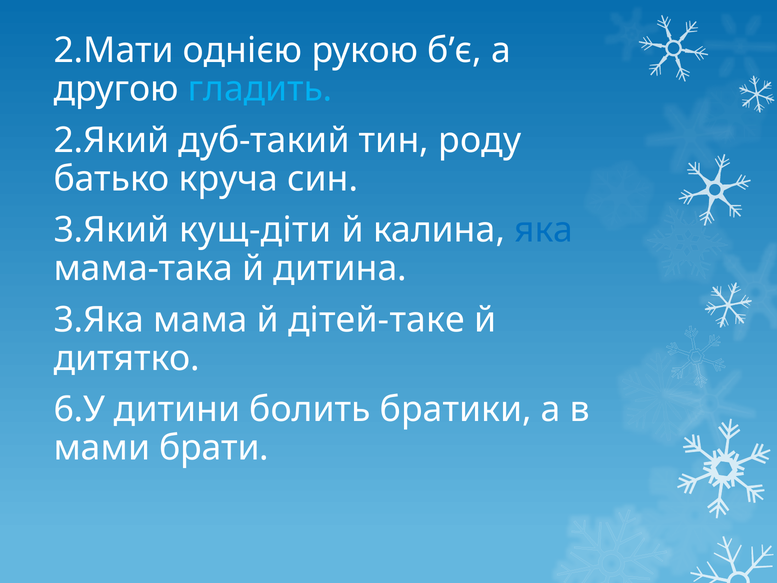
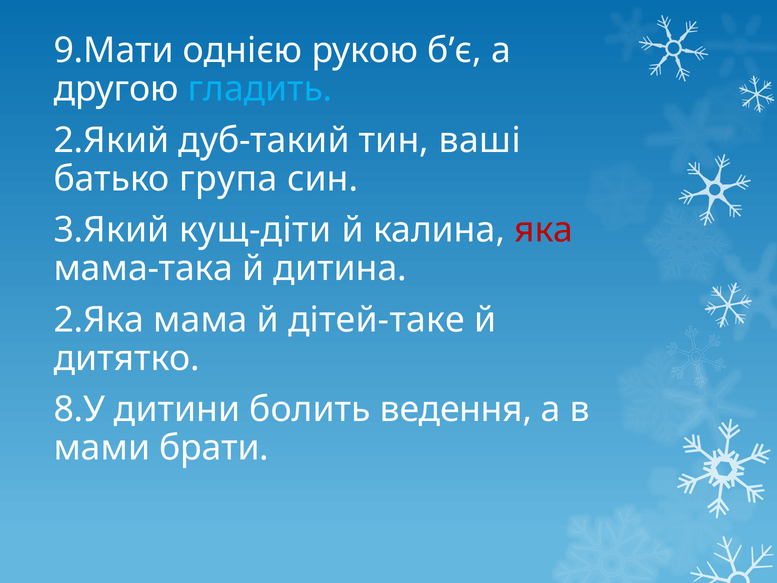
2.Мати: 2.Мати -> 9.Мати (114, 51)
роду: роду -> ваші (480, 140)
круча: круча -> група (228, 179)
яка colour: blue -> red (544, 230)
3.Яка: 3.Яка -> 2.Яка (99, 320)
6.У: 6.У -> 8.У (79, 409)
братики: братики -> ведення (456, 409)
